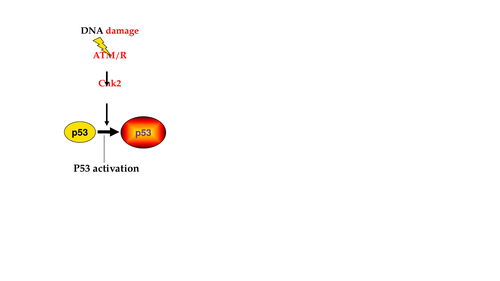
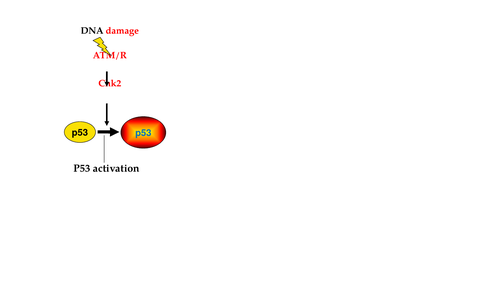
p53 colour: purple -> blue (143, 133)
